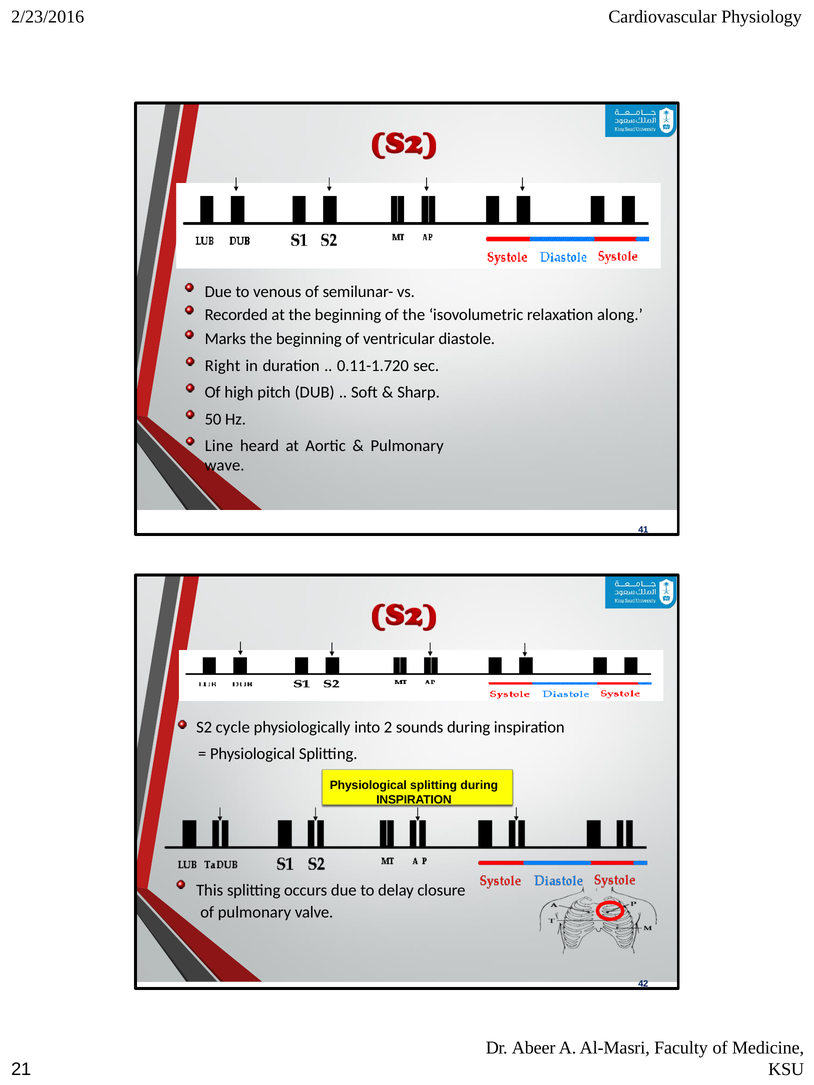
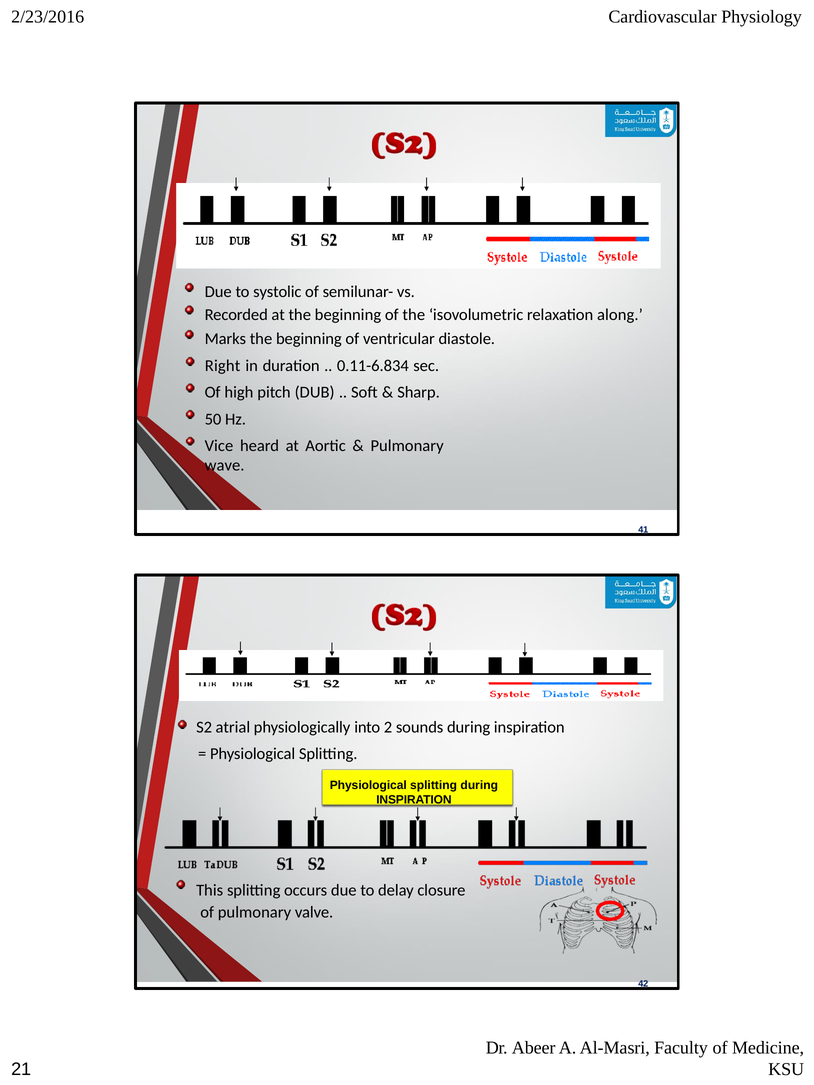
venous: venous -> systolic (277, 292)
0.11-1.720: 0.11-1.720 -> 0.11-6.834 (373, 366)
Line: Line -> Vice (219, 446)
cycle: cycle -> atrial (233, 728)
